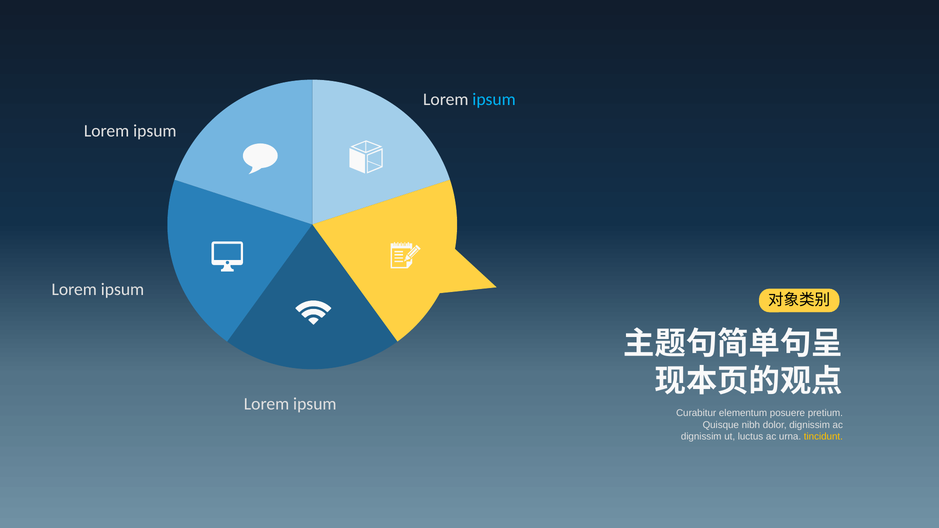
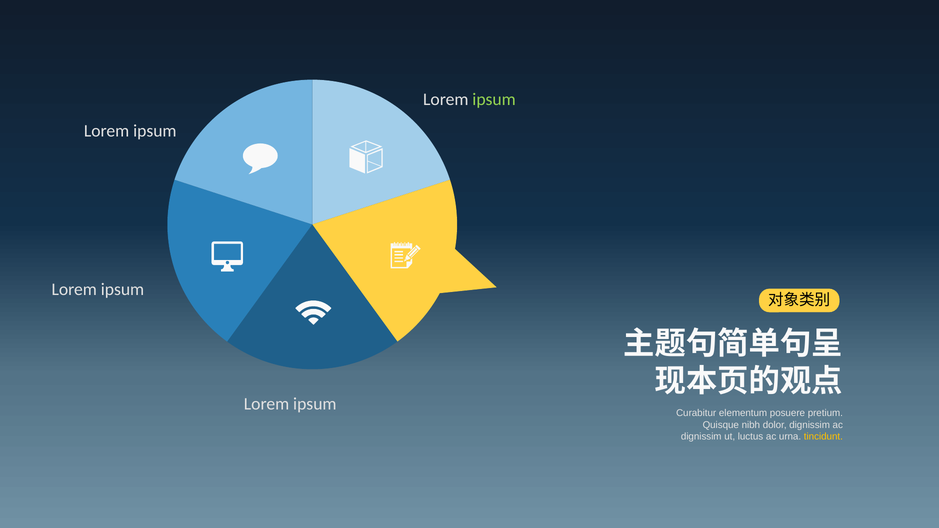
ipsum colour: light blue -> light green (494, 99)
